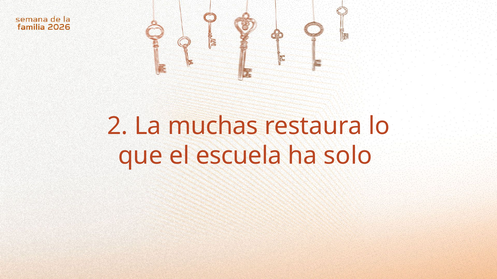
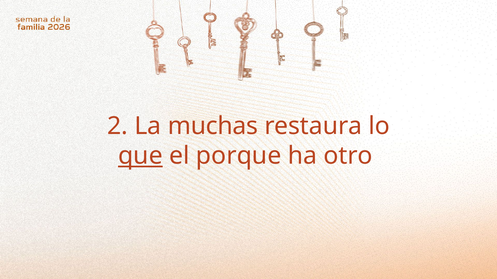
que underline: none -> present (140, 156)
escuela: escuela -> porque (239, 156)
solo: solo -> otro (348, 156)
